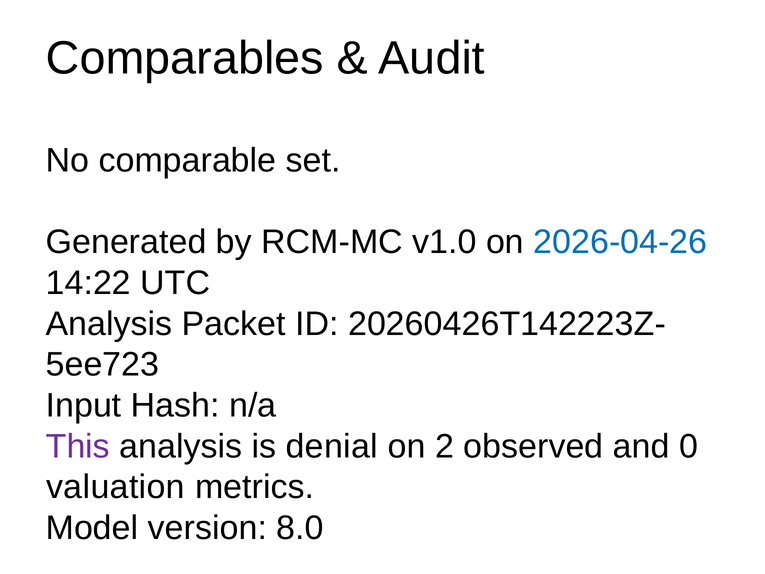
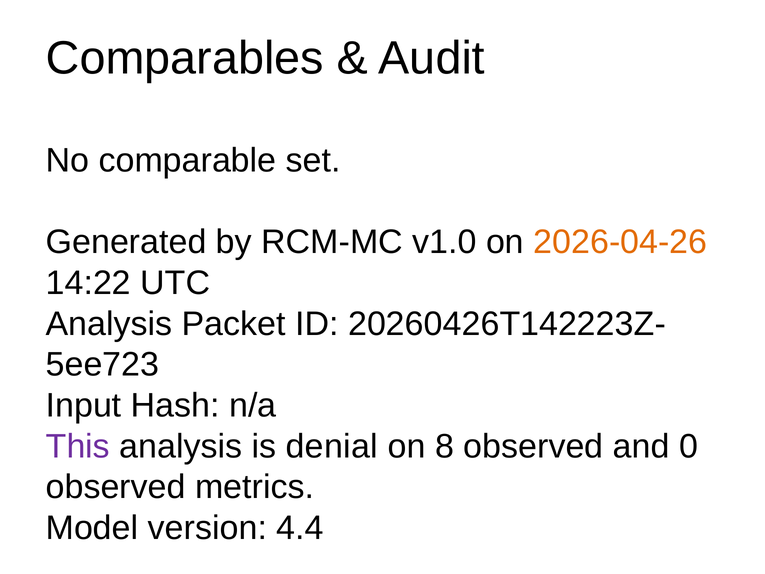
2026-04-26 colour: blue -> orange (620, 242)
2: 2 -> 8 (445, 446)
valuation: valuation -> observed (116, 487)
8.0: 8.0 -> 4.4 (300, 528)
